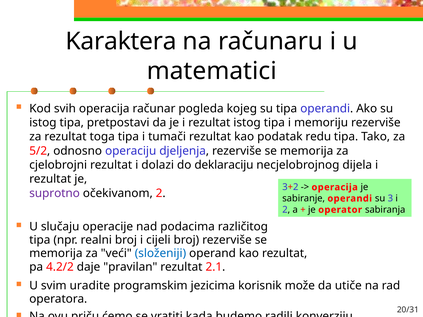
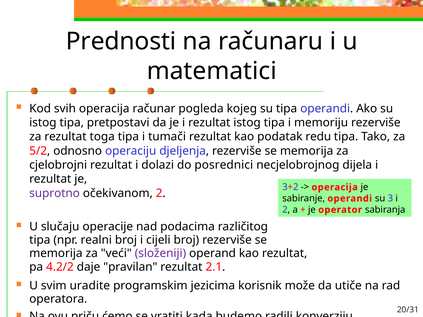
Karaktera: Karaktera -> Prednosti (121, 42)
deklaraciju: deklaraciju -> posrednici (224, 165)
složeniji colour: blue -> purple (160, 254)
